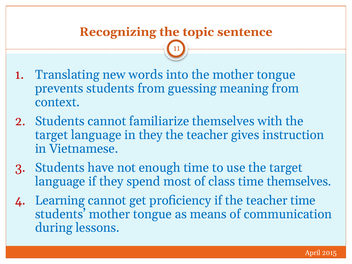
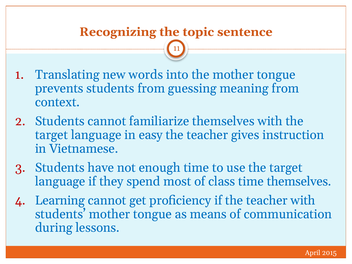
in they: they -> easy (151, 135)
teacher time: time -> with (303, 200)
